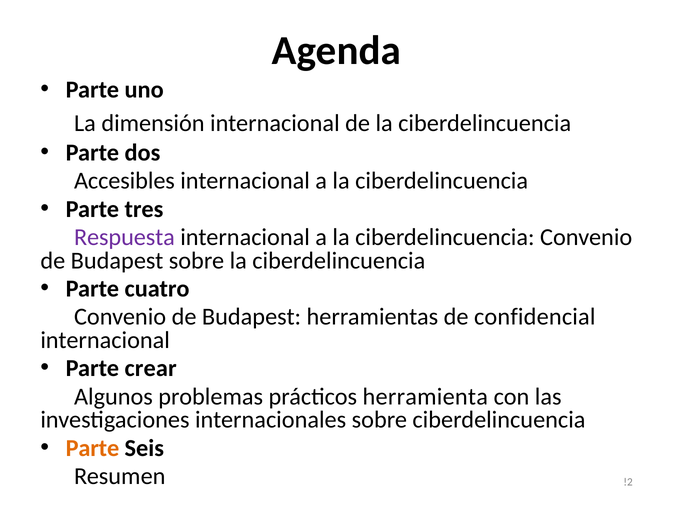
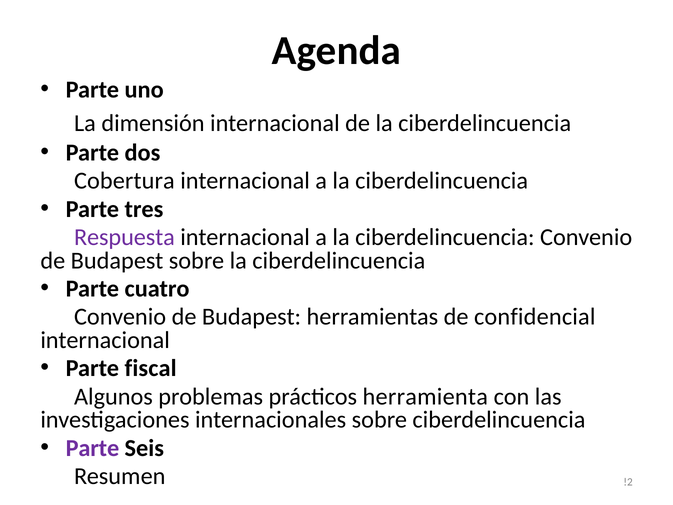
Accesibles: Accesibles -> Cobertura (124, 181)
crear: crear -> fiscal (151, 368)
Parte colour: orange -> purple (92, 448)
